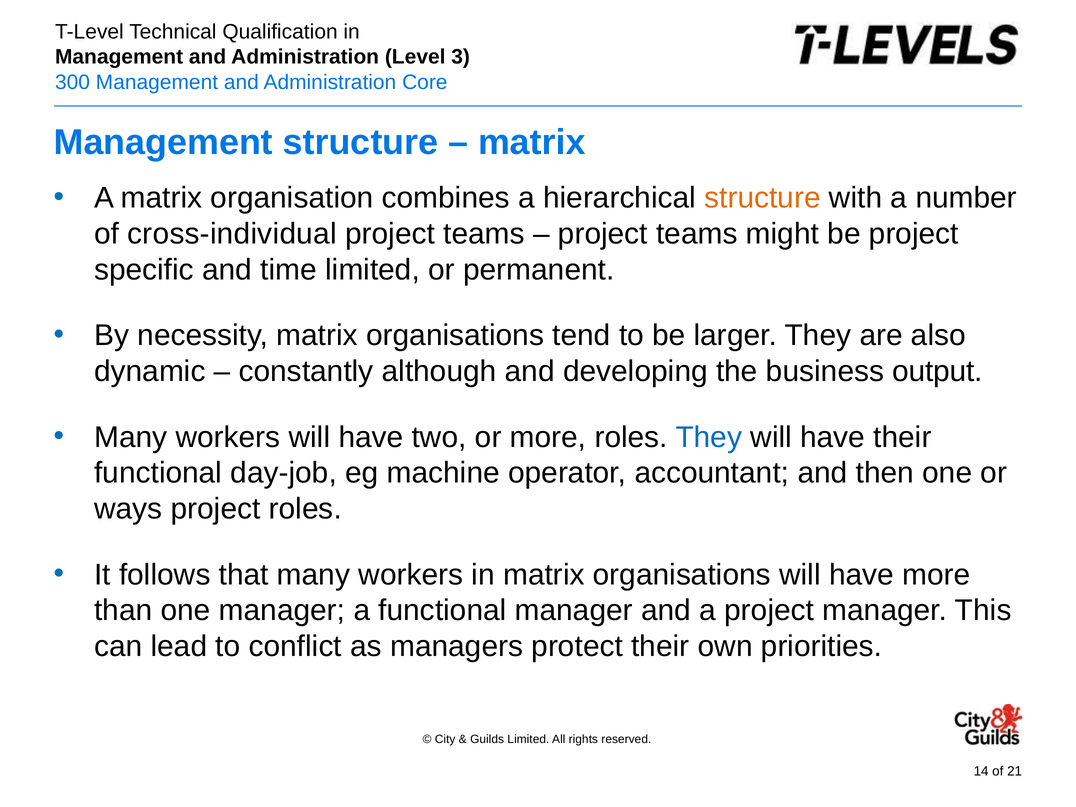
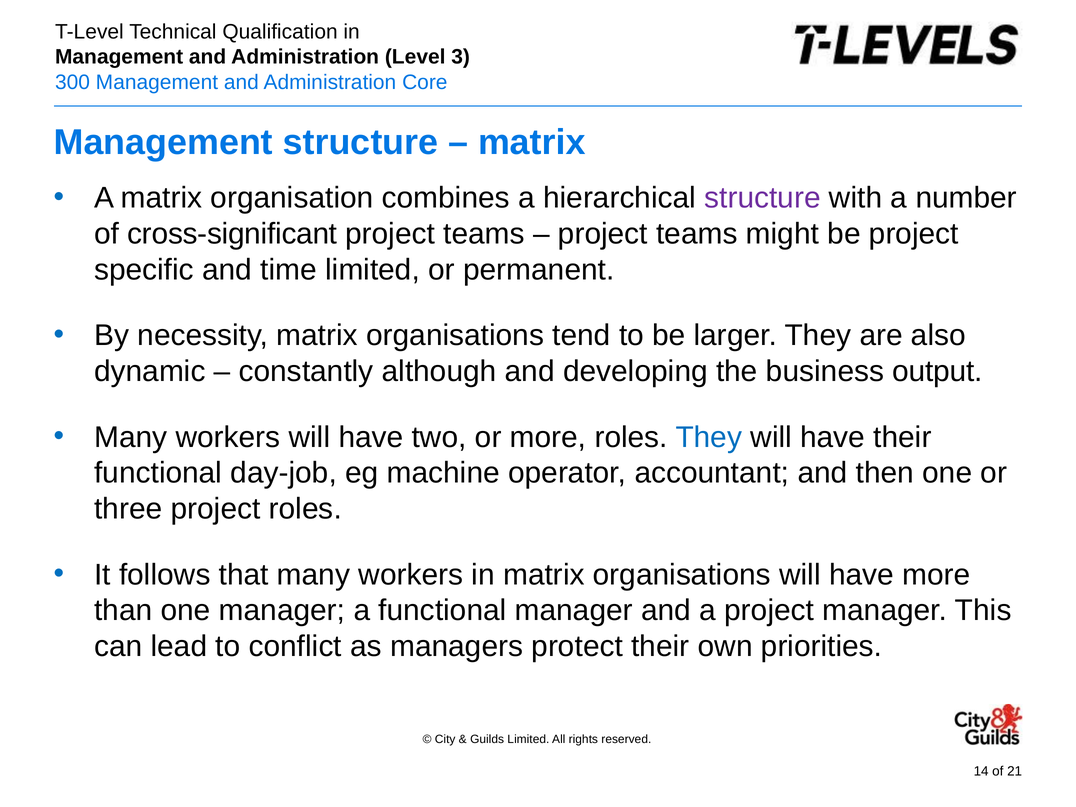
structure colour: orange -> purple (763, 198)
cross-individual: cross-individual -> cross-significant (232, 234)
ways: ways -> three (128, 509)
